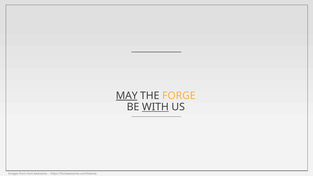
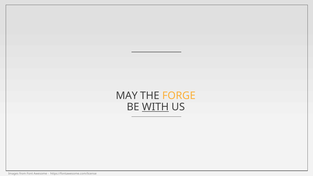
MAY underline: present -> none (127, 96)
